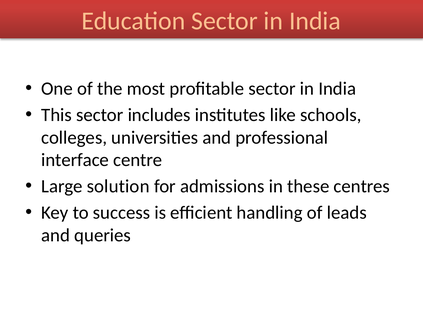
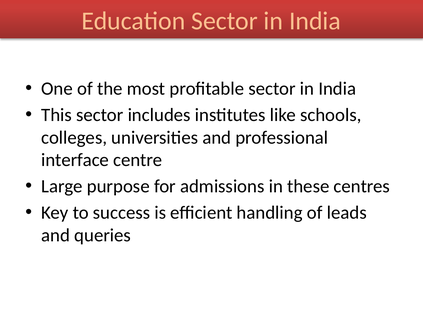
solution: solution -> purpose (118, 187)
